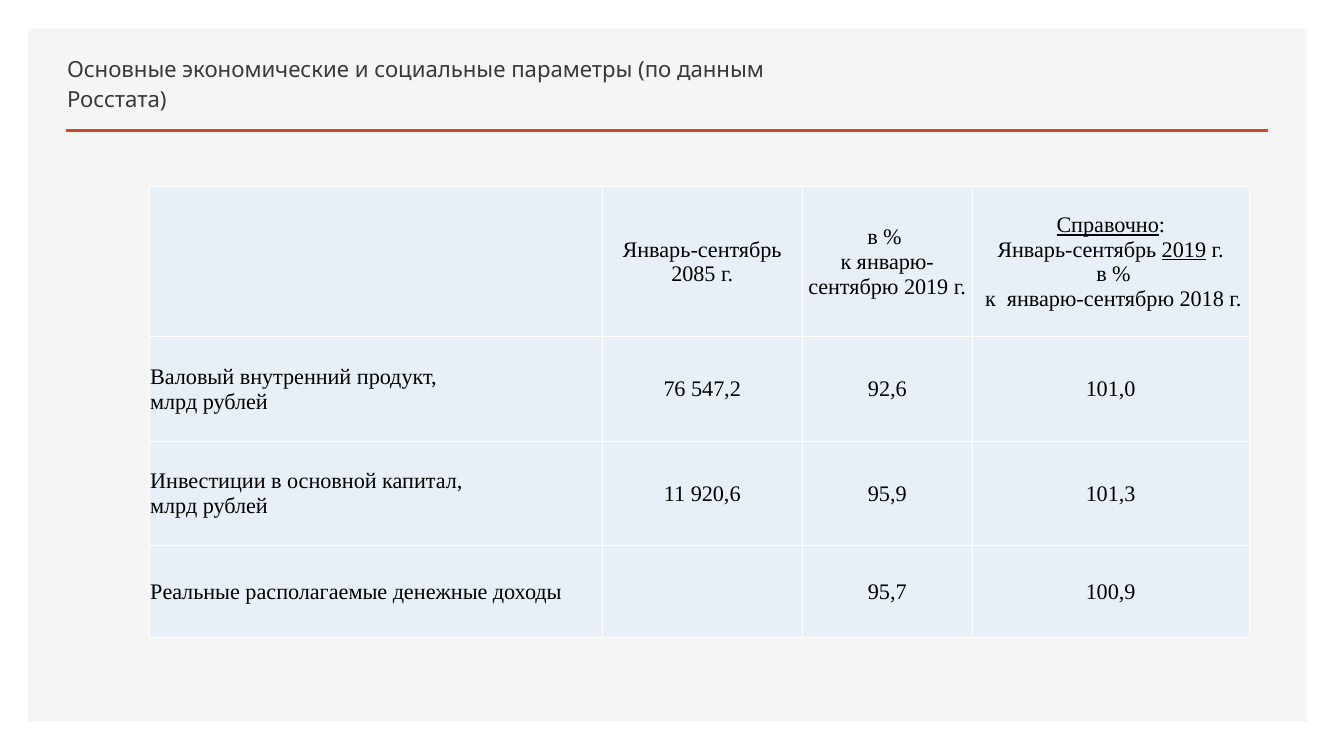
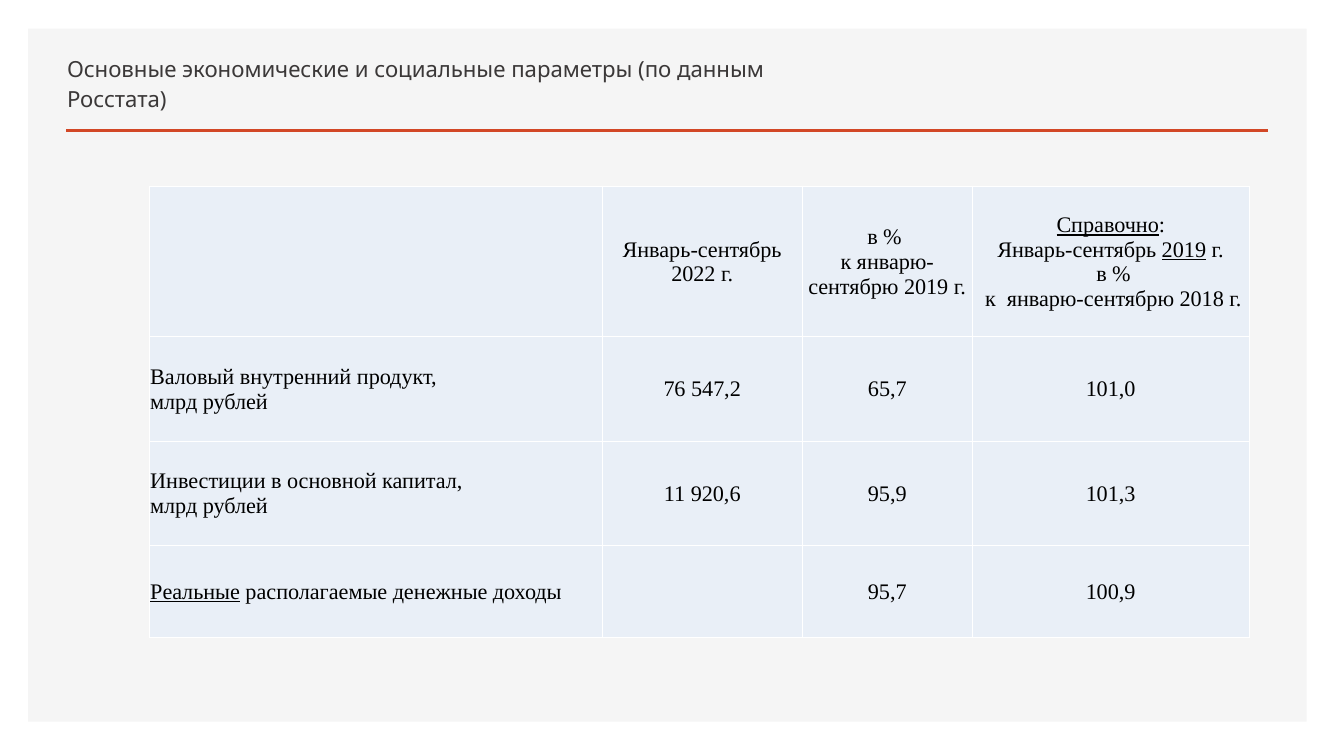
2085: 2085 -> 2022 (693, 275)
92,6: 92,6 -> 65,7 (887, 390)
Реальные underline: none -> present (195, 592)
